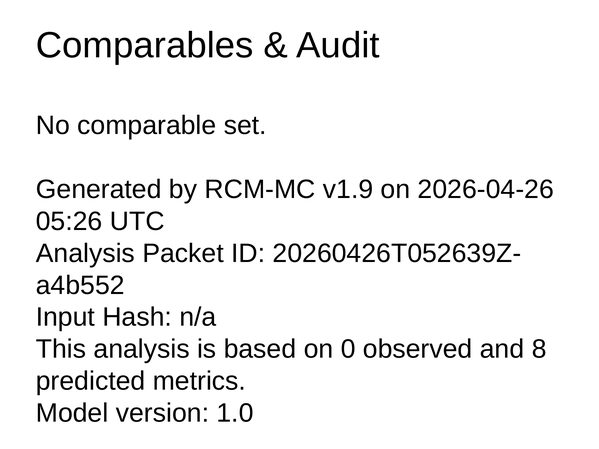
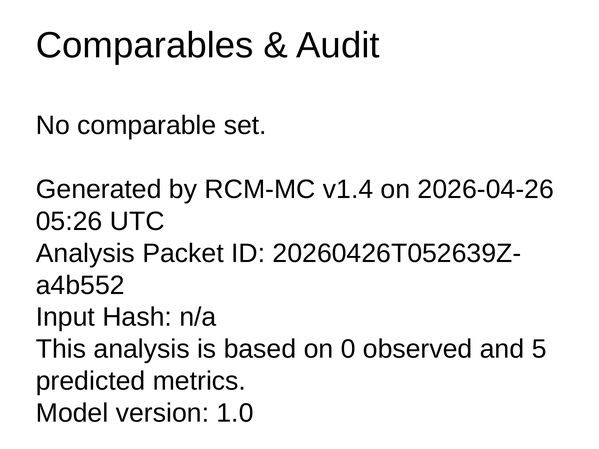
v1.9: v1.9 -> v1.4 (348, 190)
8: 8 -> 5 (539, 349)
